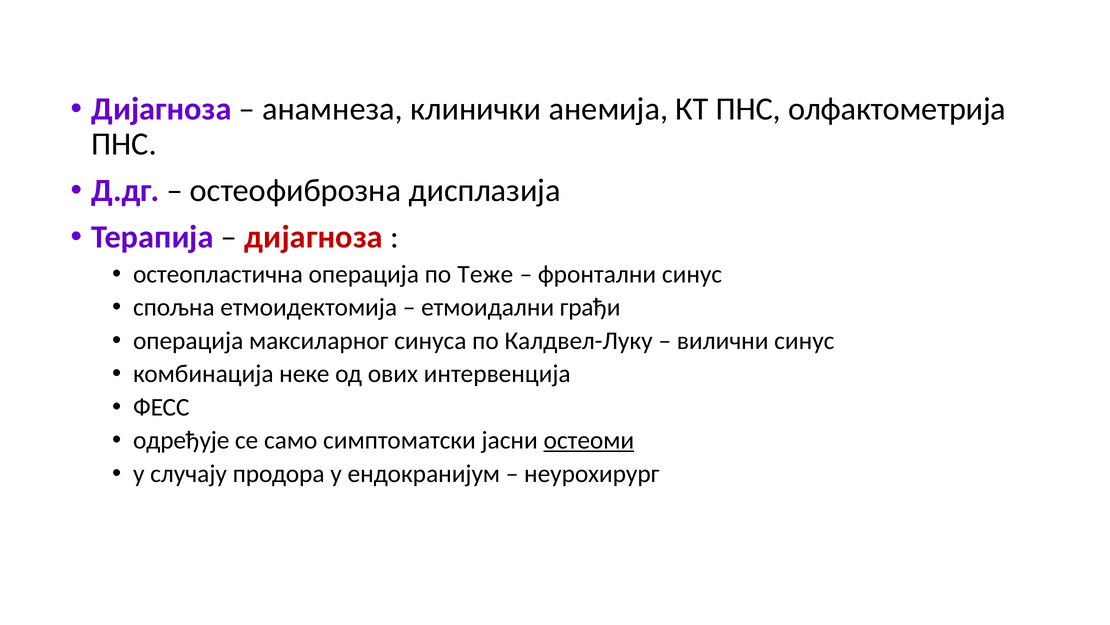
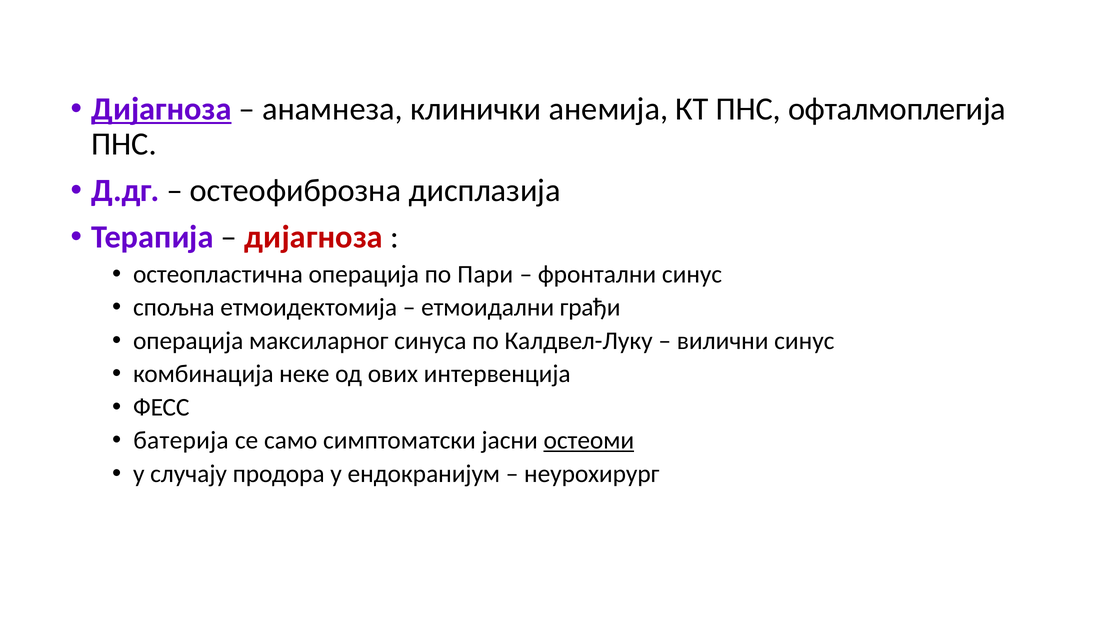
Дијагноза underline: none -> present (161, 109)
олфактометрија: олфактометрија -> офталмоплегија (897, 109)
Теже: Теже -> Пари (485, 274)
одређује: одређује -> батерија (181, 440)
